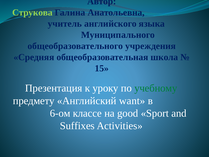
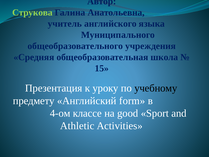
учебному colour: green -> black (156, 88)
want: want -> form (132, 101)
6-ом: 6-ом -> 4-ом (60, 113)
Suffixes: Suffixes -> Athletic (77, 126)
